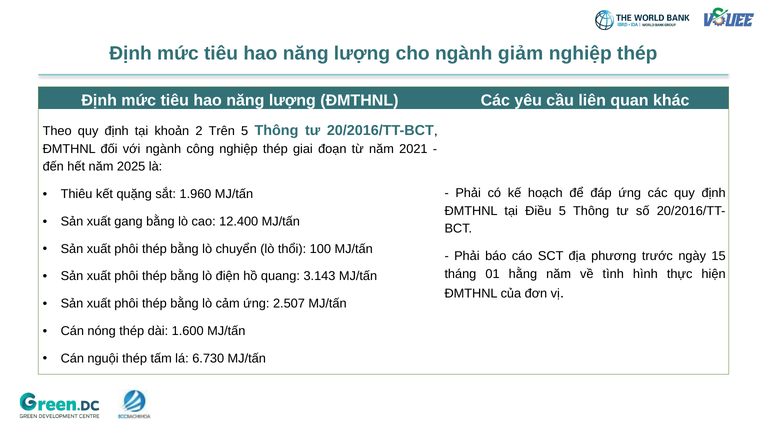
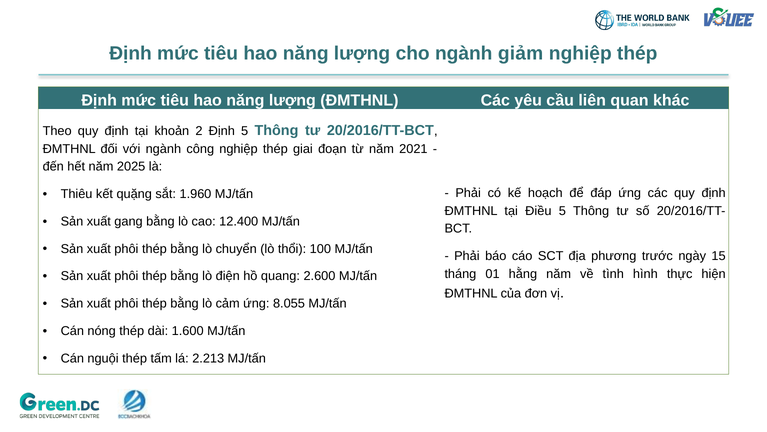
2 Trên: Trên -> Định (222, 131)
3.143: 3.143 -> 2.600 (319, 276)
2.507: 2.507 -> 8.055 (289, 303)
6.730: 6.730 -> 2.213 (208, 358)
